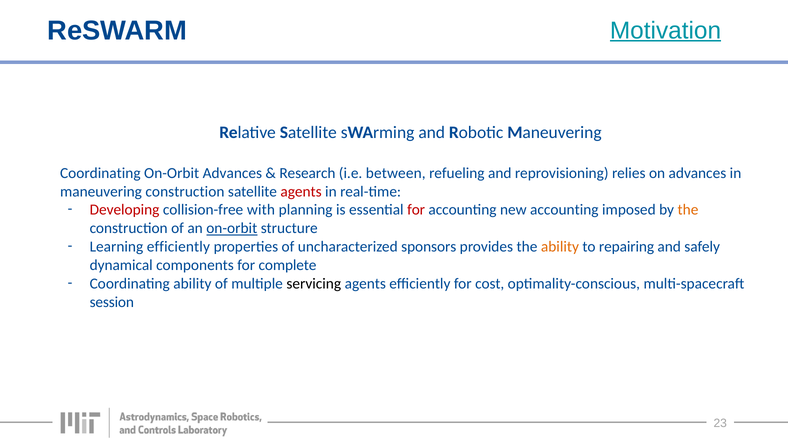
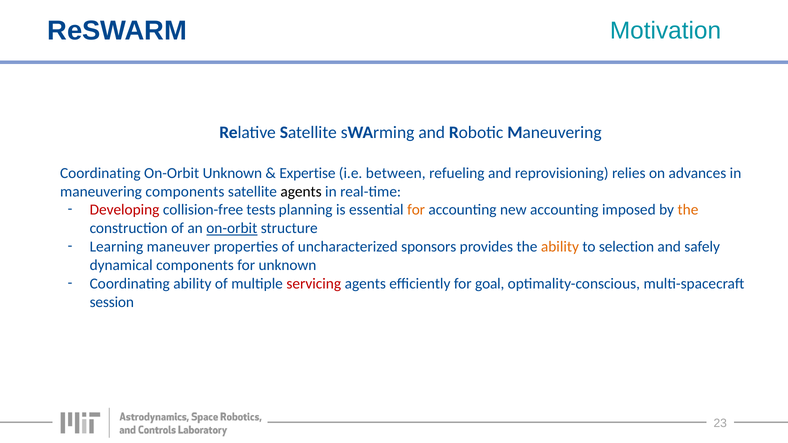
Motivation underline: present -> none (666, 30)
On-Orbit Advances: Advances -> Unknown (232, 173)
Research: Research -> Expertise (307, 173)
maneuvering construction: construction -> components (185, 192)
agents colour: red -> black (301, 192)
with: with -> tests (261, 210)
for colour: red -> orange (416, 210)
Learning efficiently: efficiently -> maneuver (178, 247)
repairing: repairing -> selection (627, 247)
for complete: complete -> unknown (288, 265)
servicing colour: black -> red (314, 284)
cost: cost -> goal (490, 284)
